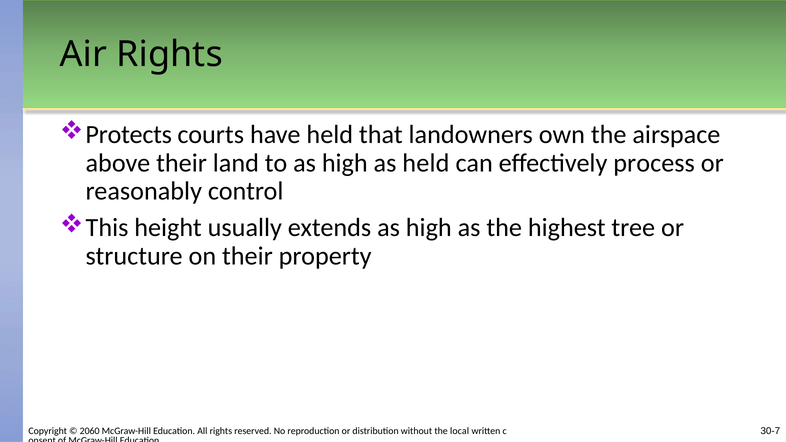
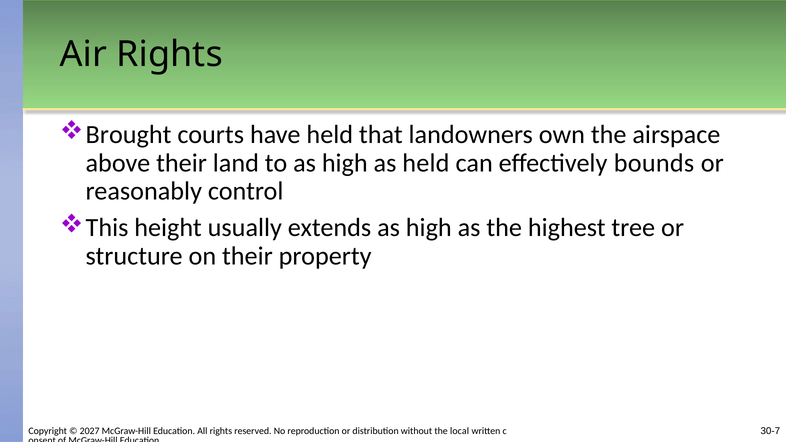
Protects: Protects -> Brought (129, 135)
process: process -> bounds (654, 163)
2060: 2060 -> 2027 (90, 431)
